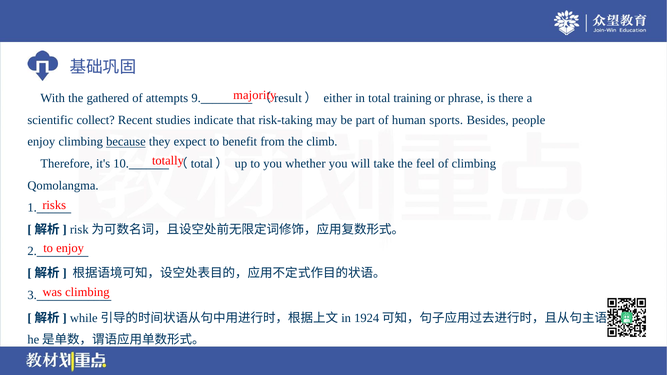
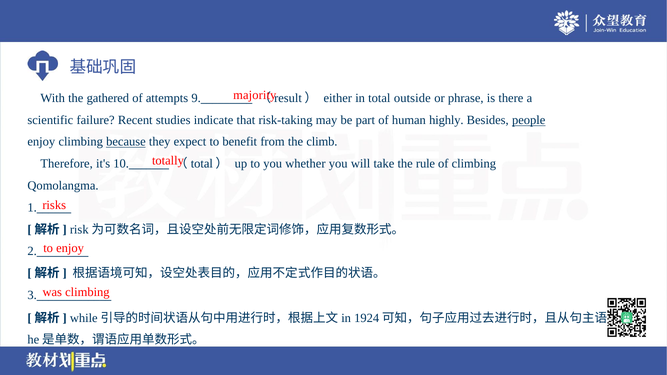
training: training -> outside (412, 98)
collect: collect -> failure (96, 120)
sports: sports -> highly (446, 120)
people underline: none -> present (529, 120)
feel: feel -> rule (425, 164)
